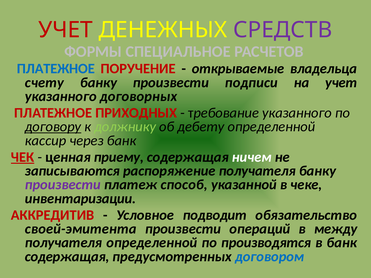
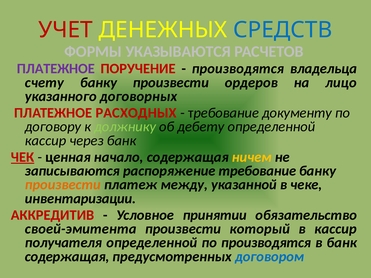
СРЕДСТВ colour: purple -> blue (283, 30)
СПЕЦИАЛЬНОЕ: СПЕЦИАЛЬНОЕ -> УКАЗЫВАЮТСЯ (178, 52)
ПЛАТЕЖНОЕ colour: blue -> purple (56, 69)
открываемые: открываемые -> производятся (238, 69)
подписи: подписи -> ордеров (251, 83)
на учет: учет -> лицо (341, 83)
ПРИХОДНЫХ: ПРИХОДНЫХ -> РАСХОДНЫХ (136, 113)
требование указанного: указанного -> документу (297, 113)
договору underline: present -> none (53, 127)
приему: приему -> начало (119, 157)
ничем colour: white -> yellow (252, 157)
распоряжение получателя: получателя -> требование (257, 171)
произвести colour: purple -> orange (63, 185)
способ: способ -> между (184, 185)
подводит: подводит -> принятии (215, 215)
операций: операций -> который (260, 229)
в между: между -> кассир (336, 229)
